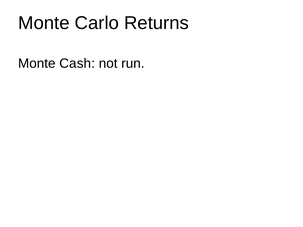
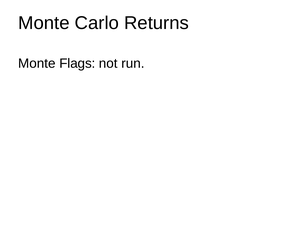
Cash: Cash -> Flags (77, 64)
